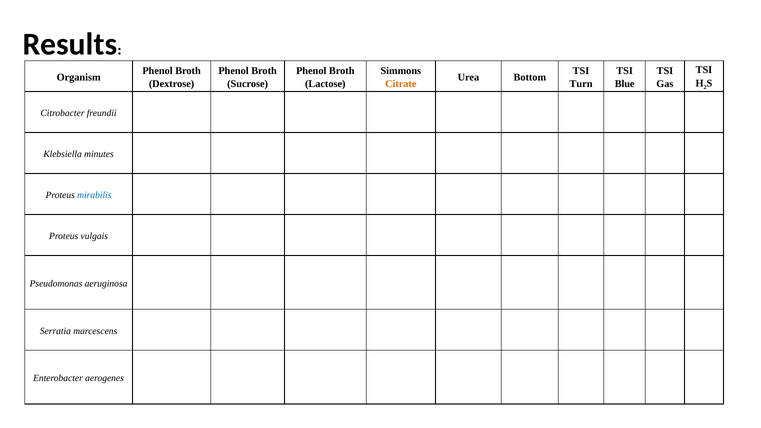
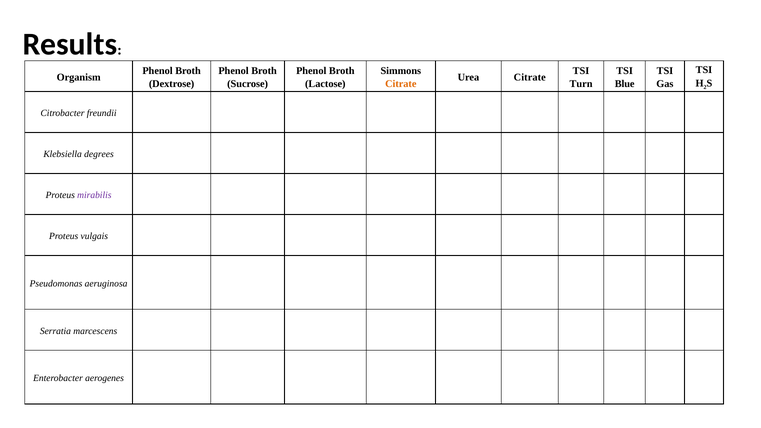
Urea Bottom: Bottom -> Citrate (530, 77)
minutes: minutes -> degrees (99, 154)
mirabilis colour: blue -> purple (94, 195)
